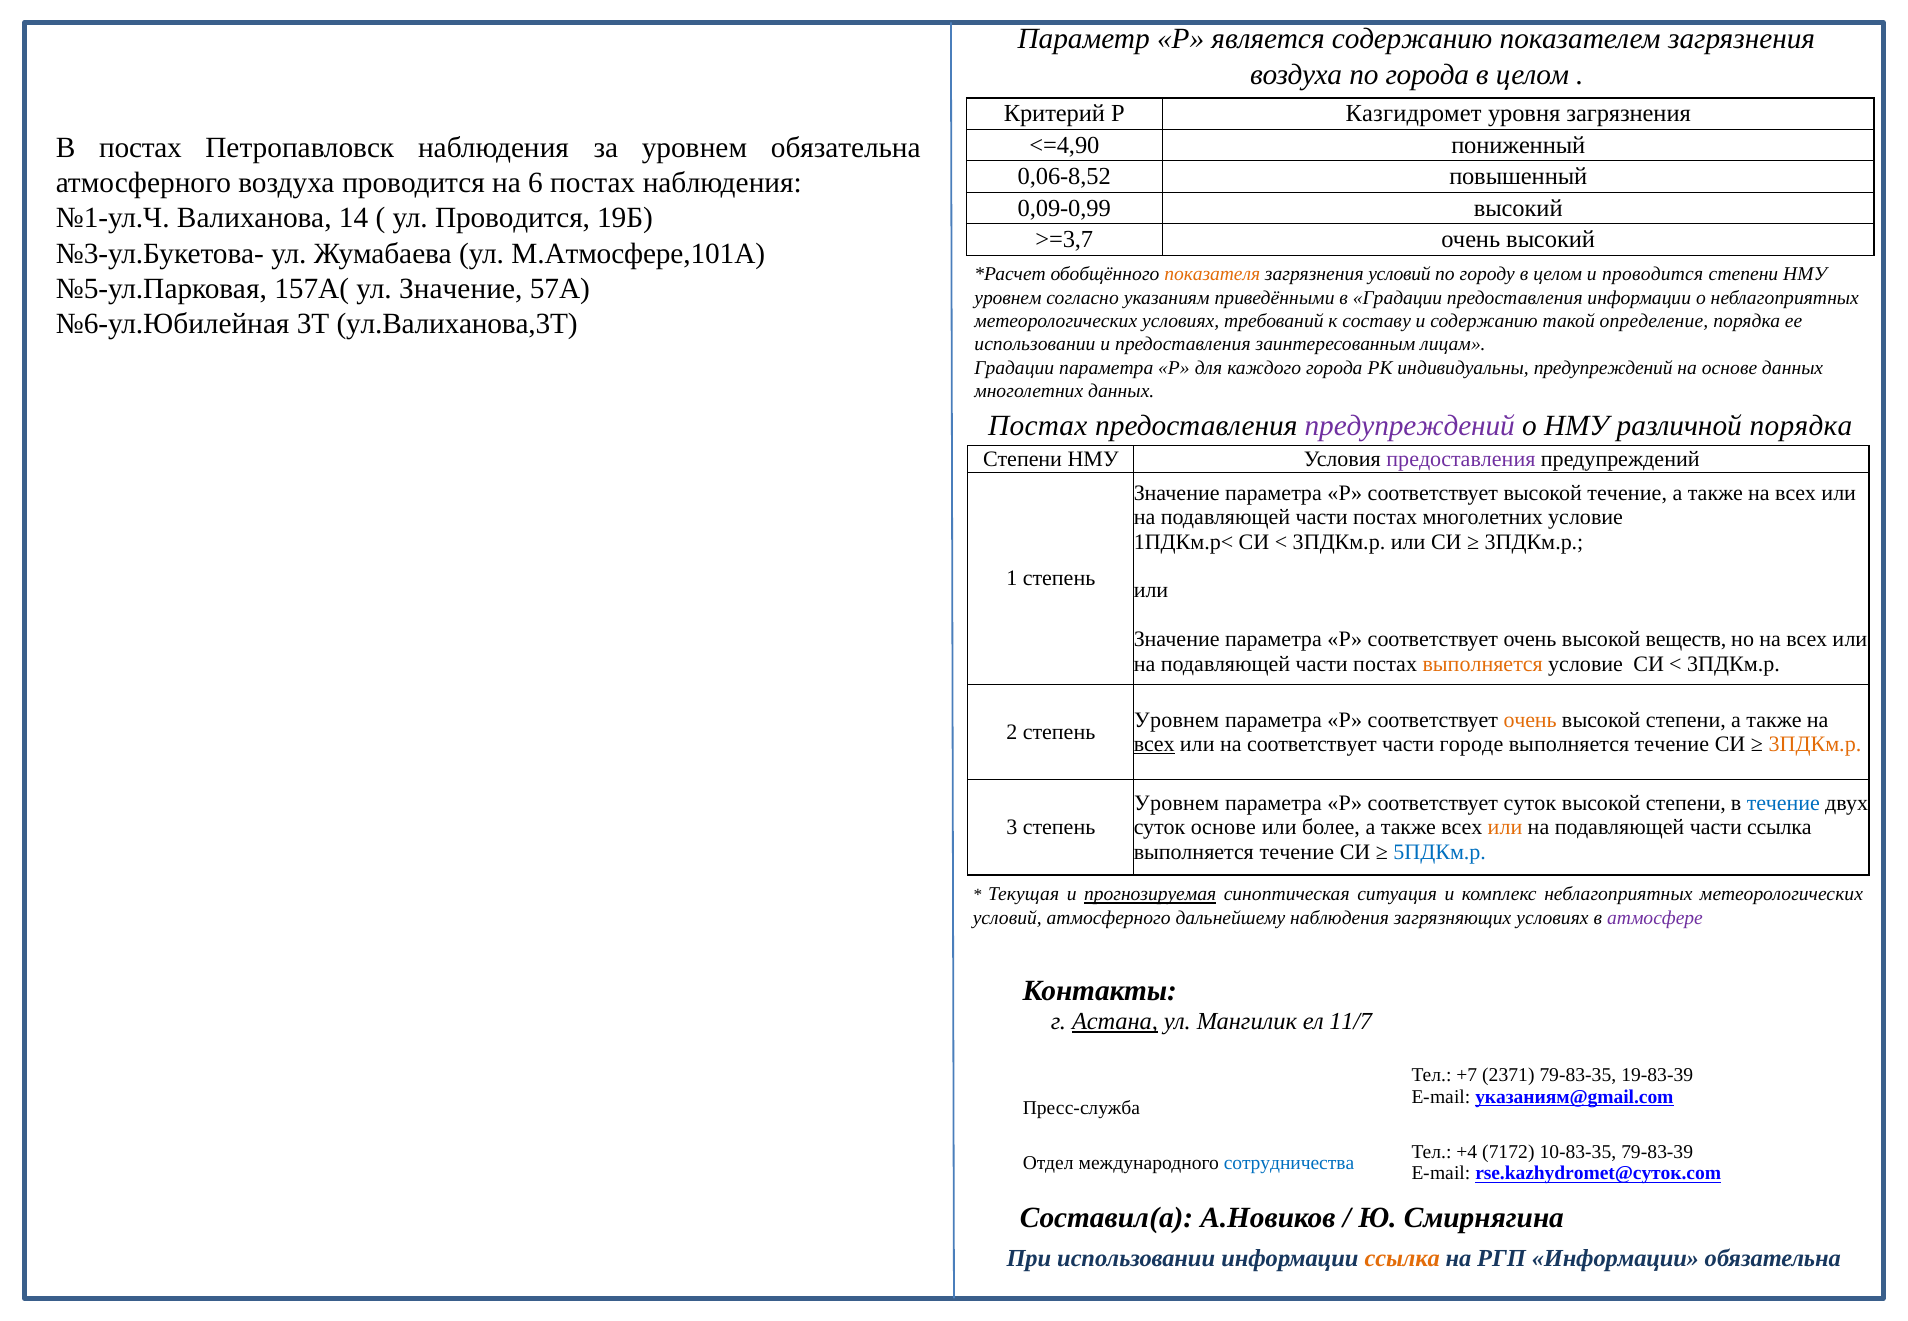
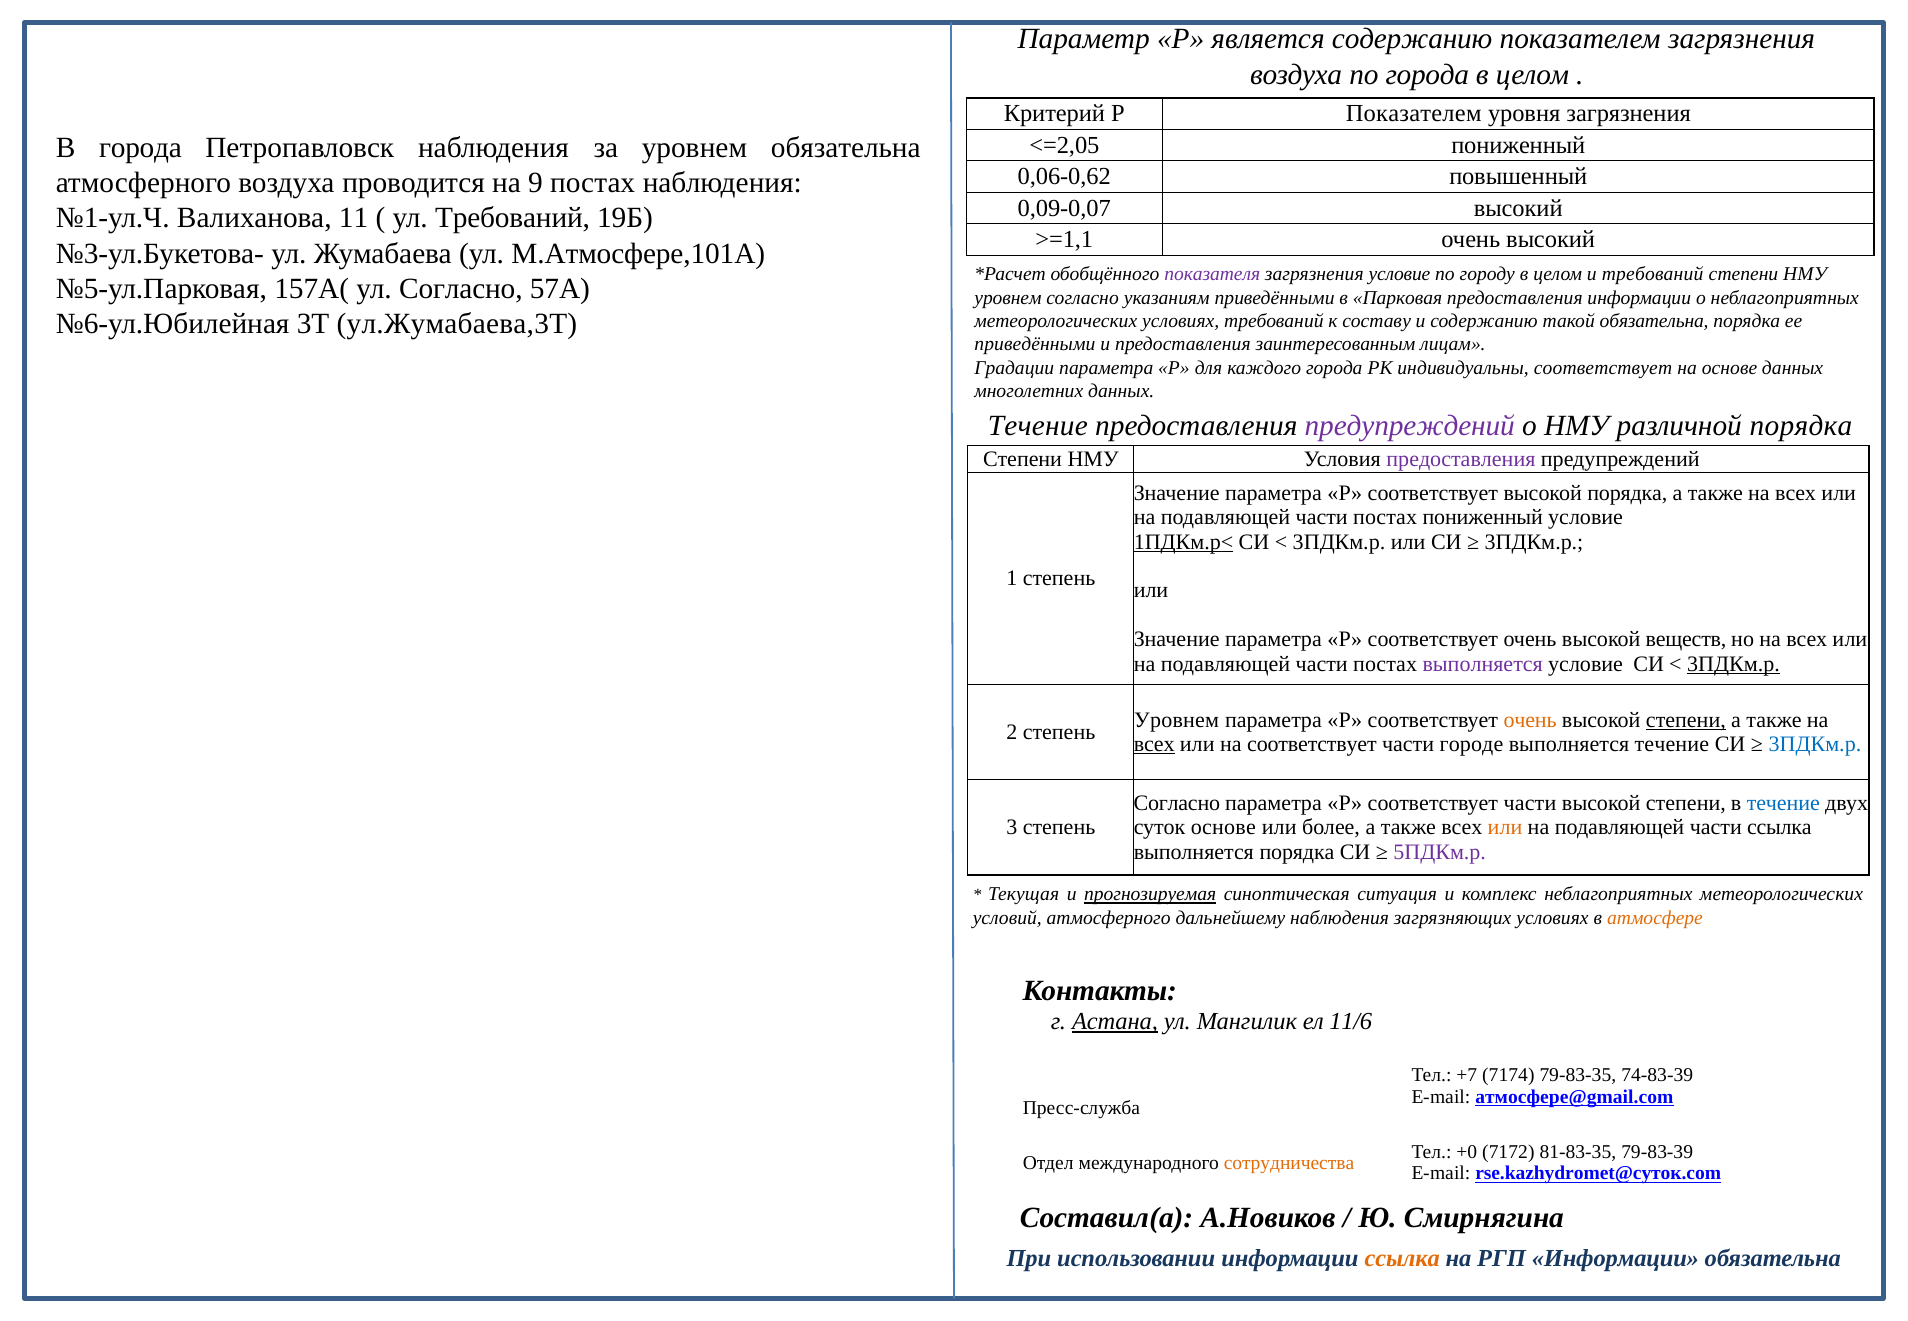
Р Казгидромет: Казгидромет -> Показателем (1414, 113)
<=4,90: <=4,90 -> <=2,05 (1064, 145)
В постах: постах -> города (140, 148)
0,06-8,52: 0,06-8,52 -> 0,06-0,62 (1064, 176)
6: 6 -> 9 (535, 183)
0,09-0,99: 0,09-0,99 -> 0,09-0,07 (1064, 208)
14: 14 -> 11 (354, 218)
ул Проводится: Проводится -> Требований (513, 218)
>=3,7: >=3,7 -> >=1,1 (1064, 239)
показателя colour: orange -> purple (1212, 274)
загрязнения условий: условий -> условие (1399, 274)
и проводится: проводится -> требований (1653, 274)
ул Значение: Значение -> Согласно (461, 289)
в Градации: Градации -> Парковая (1398, 298)
ул.Валиханова,3Т: ул.Валиханова,3Т -> ул.Жумабаева,3Т (457, 324)
такой определение: определение -> обязательна (1654, 321)
использовании: использовании -> приведёнными (1035, 344)
индивидуальны предупреждений: предупреждений -> соответствует (1603, 368)
Постах: Постах -> Течение (1038, 425)
высокой течение: течение -> порядка (1627, 493)
постах многолетних: многолетних -> пониженный (1483, 517)
1ПДКм.р< underline: none -> present (1184, 542)
выполняется colour: orange -> purple (1483, 664)
3ПДКм.р underline: none -> present (1734, 664)
степени underline: none -> present (1686, 720)
3ПДКм.р colour: orange -> blue (1815, 744)
Уровнем: Уровнем -> Согласно (1177, 803)
Р соответствует суток: суток -> части (1530, 803)
течение: течение -> порядка (1297, 852)
5ПДКм.р colour: blue -> purple (1440, 852)
атмосфере colour: purple -> orange (1655, 918)
11/7: 11/7 -> 11/6 (1351, 1021)
2371: 2371 -> 7174 (1508, 1075)
19-83-39: 19-83-39 -> 74-83-39 (1657, 1075)
указаниям@gmail.com: указаниям@gmail.com -> атмосфере@gmail.com (1574, 1097)
+4: +4 -> +0 (1467, 1152)
10-83-35: 10-83-35 -> 81-83-35 (1578, 1152)
сотрудничества colour: blue -> orange (1289, 1163)
